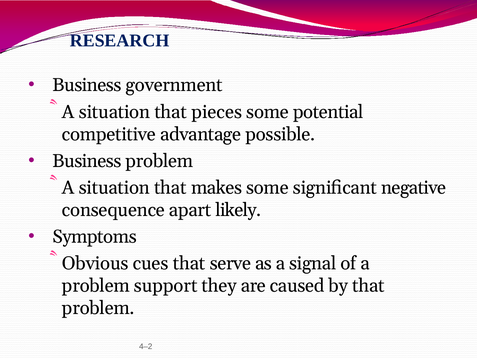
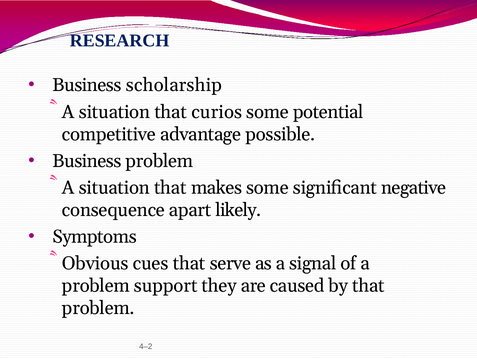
government: government -> scholarship (174, 85)
pieces: pieces -> curios (217, 112)
